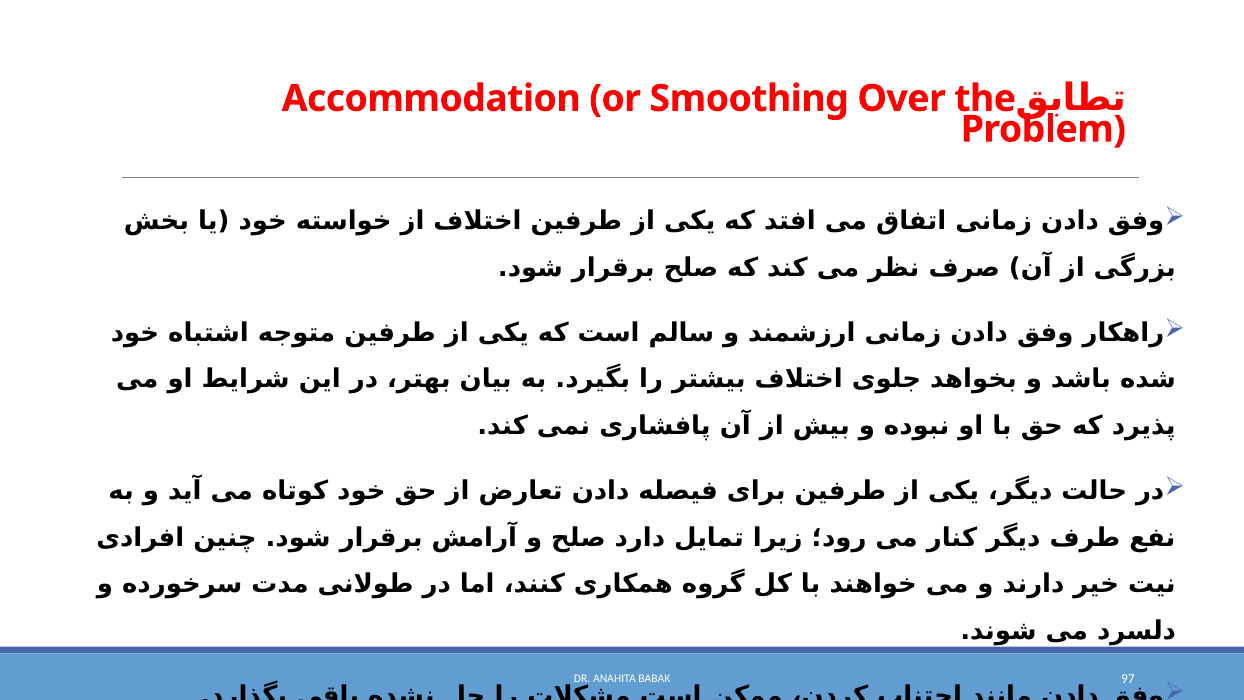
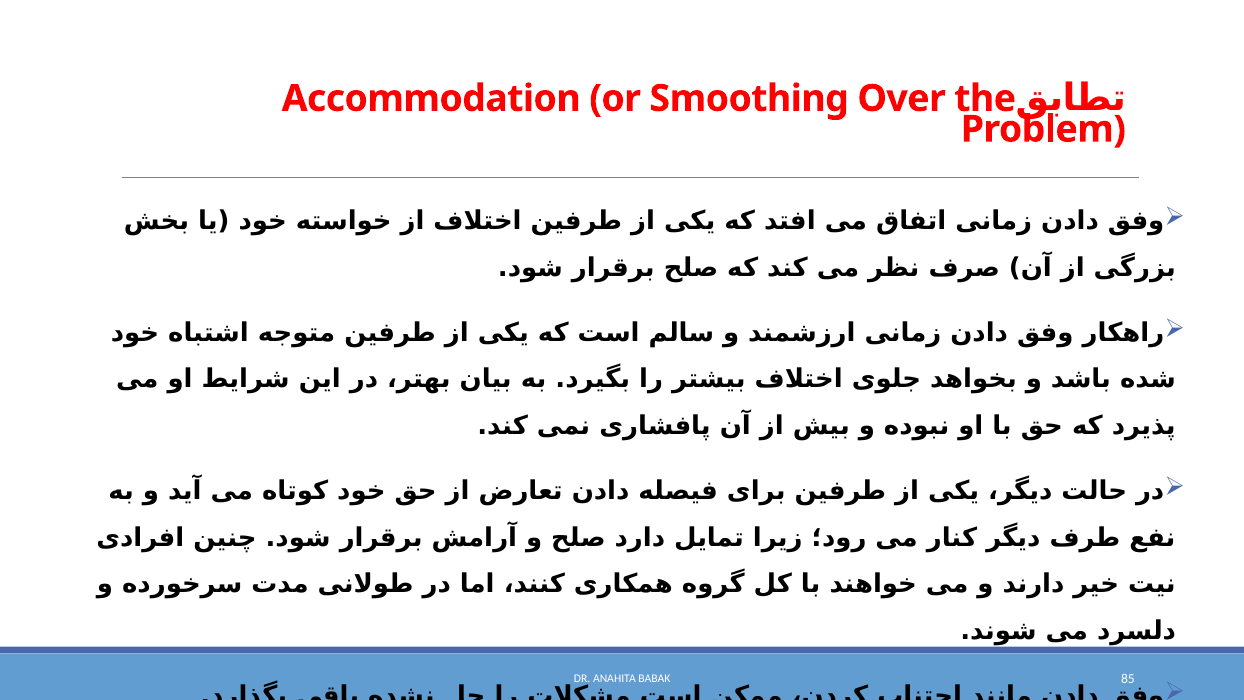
97: 97 -> 85 (1128, 679)
